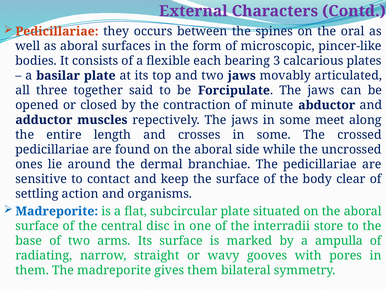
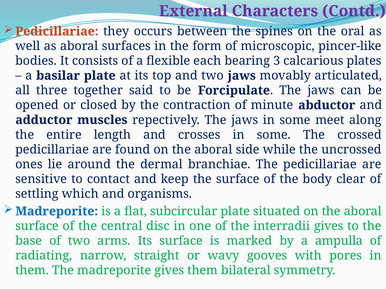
action: action -> which (80, 194)
interradii store: store -> gives (329, 226)
